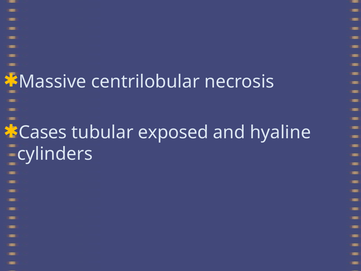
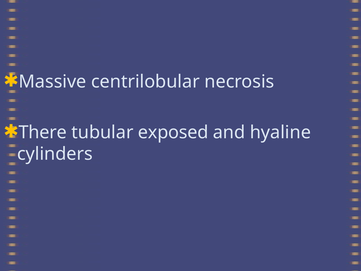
Cases: Cases -> There (43, 132)
